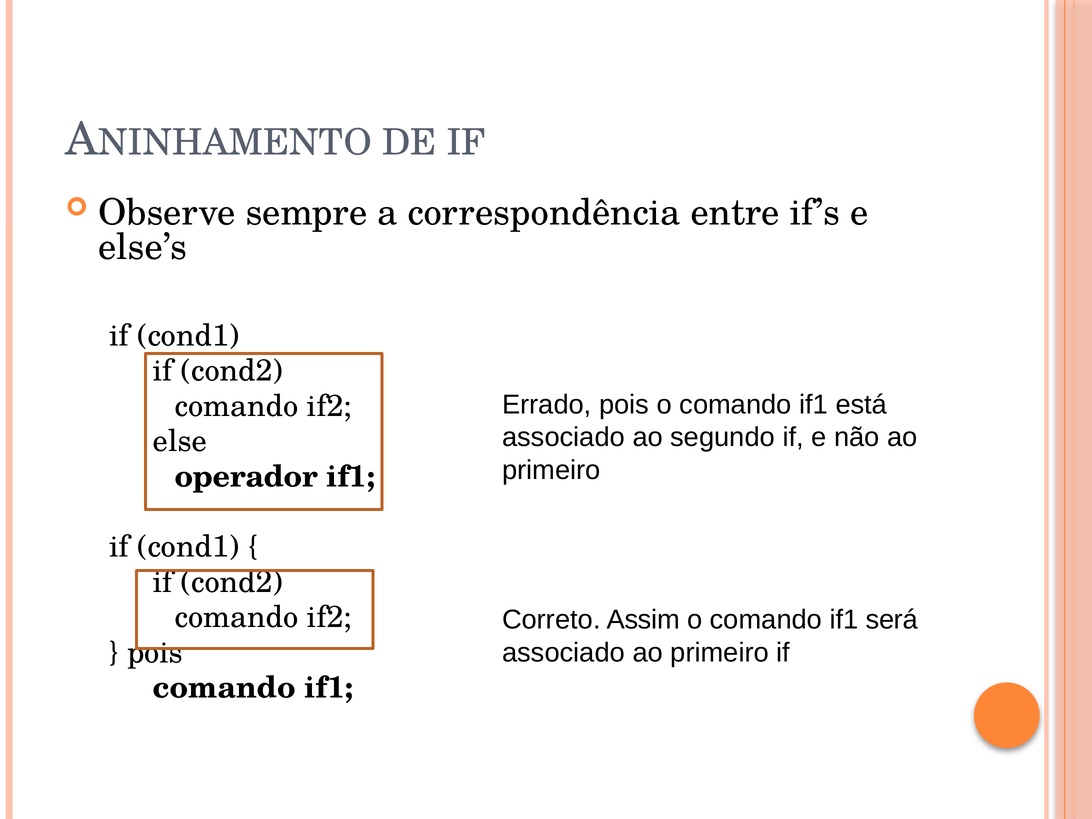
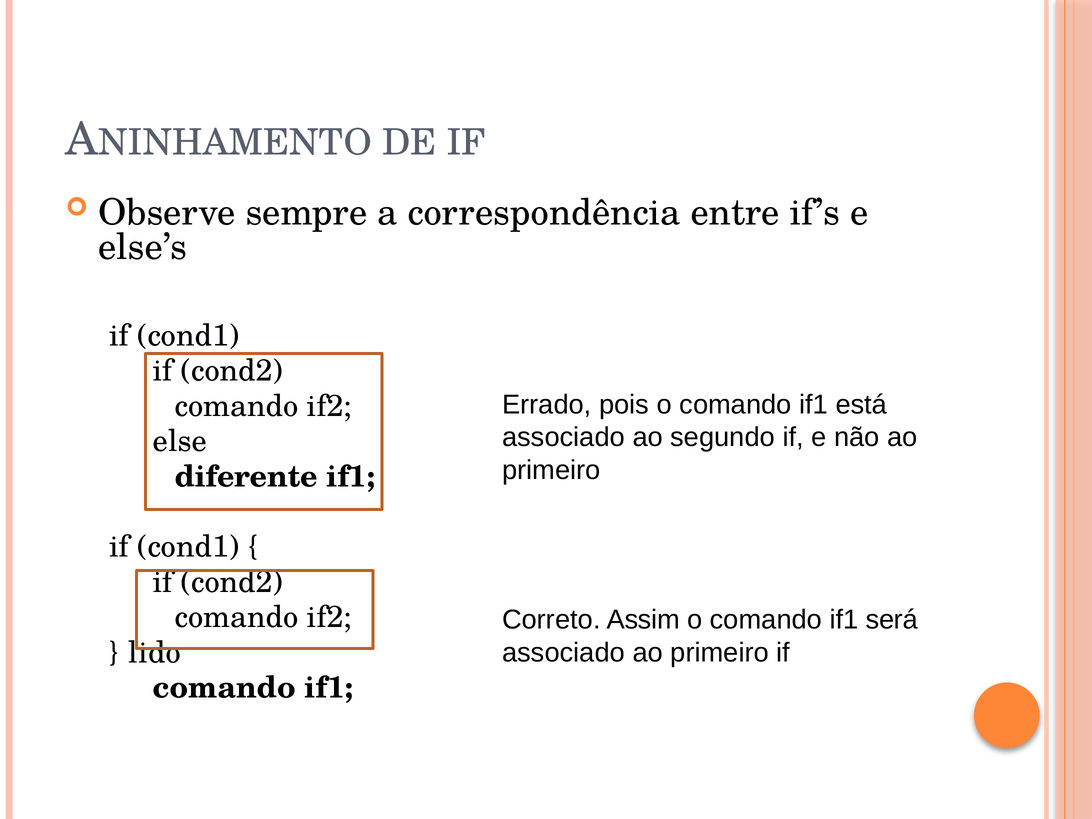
operador: operador -> diferente (246, 477)
pois: pois -> lido (155, 653)
